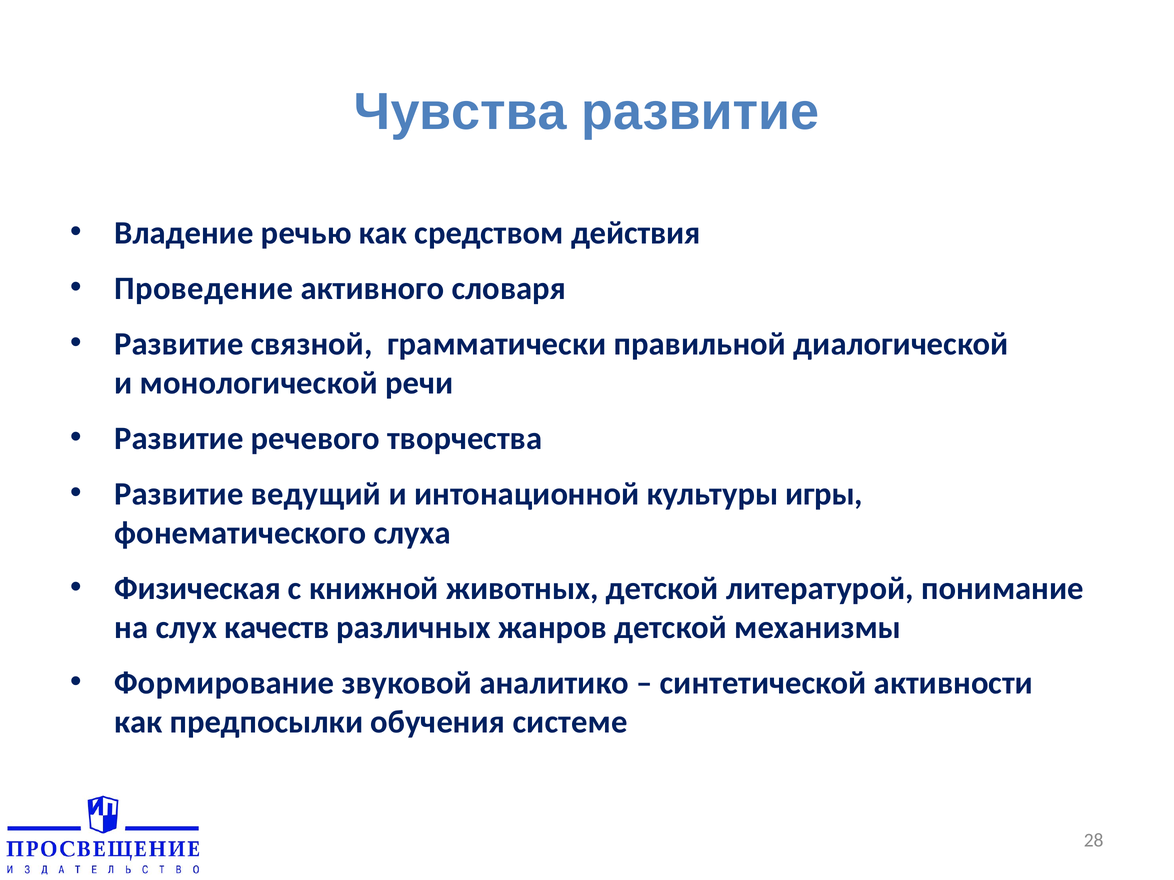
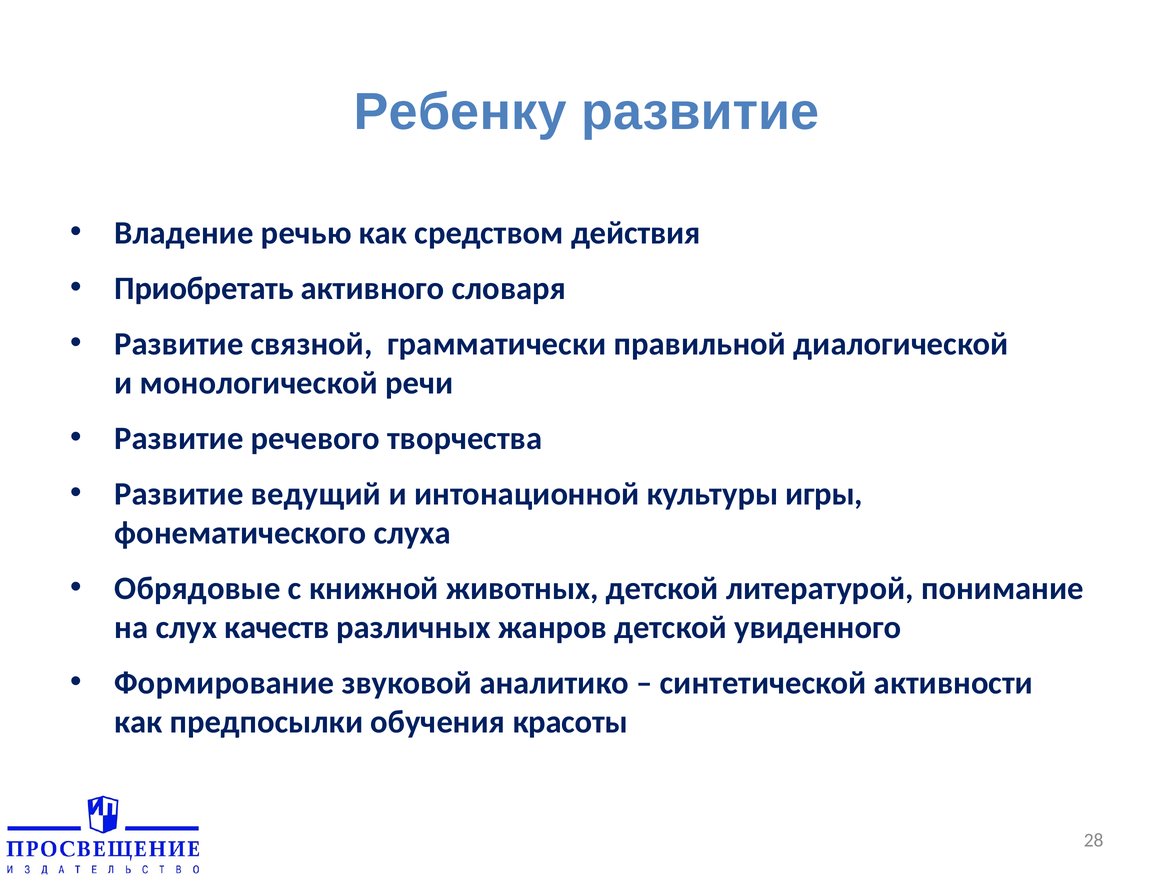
Чувства: Чувства -> Ребенку (460, 112)
Проведение: Проведение -> Приобретать (204, 289)
Физическая: Физическая -> Обрядовые (197, 589)
механизмы: механизмы -> увиденного (818, 628)
системе: системе -> красоты (570, 723)
